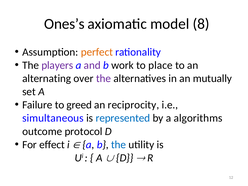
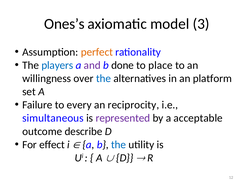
8: 8 -> 3 (201, 24)
players colour: purple -> blue (57, 65)
work: work -> done (123, 65)
alternating: alternating -> willingness (47, 78)
the colour: purple -> blue (104, 78)
mutually: mutually -> platform (212, 78)
greed: greed -> every (79, 105)
represented colour: blue -> purple (123, 118)
algorithms: algorithms -> acceptable (198, 118)
protocol: protocol -> describe (83, 131)
